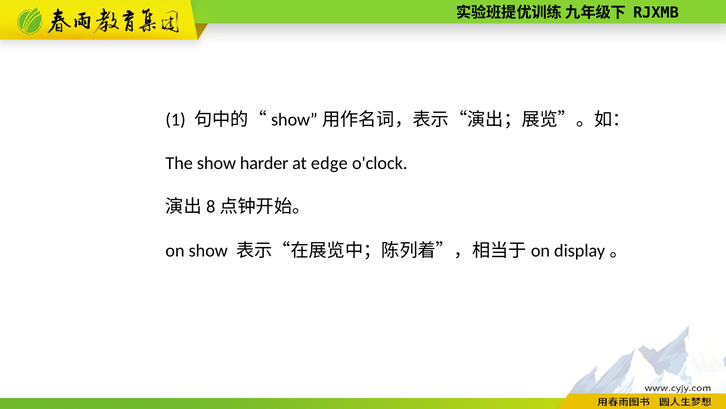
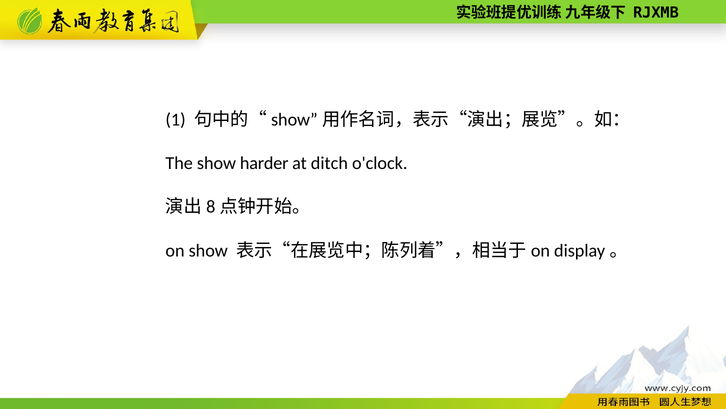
edge: edge -> ditch (329, 163)
